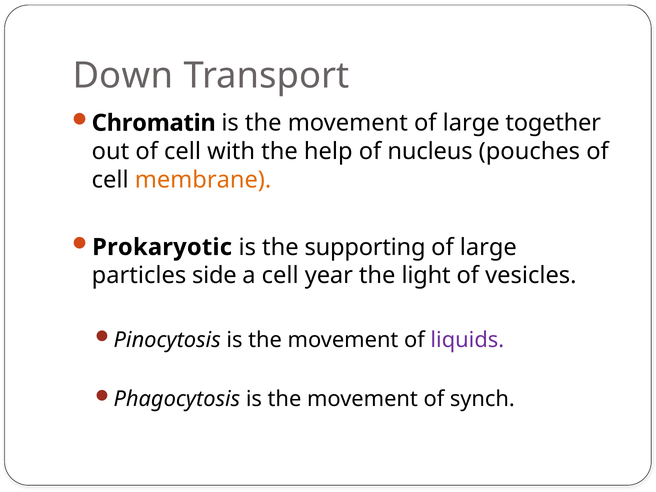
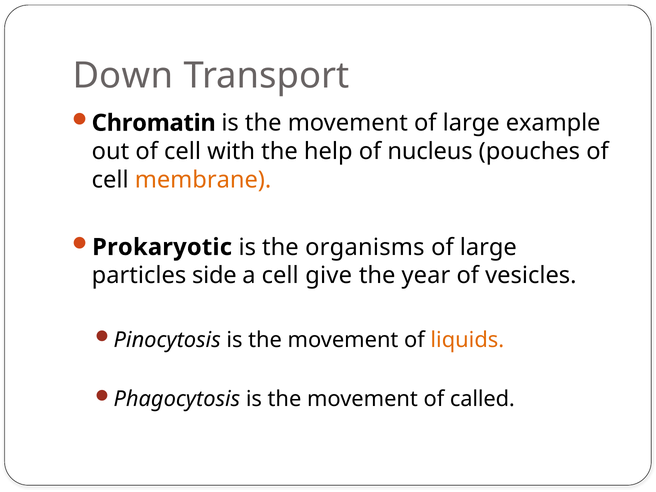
together: together -> example (553, 123)
supporting: supporting -> organisms (365, 247)
year: year -> give (329, 276)
light: light -> year (426, 276)
liquids colour: purple -> orange (467, 340)
synch: synch -> called (482, 399)
